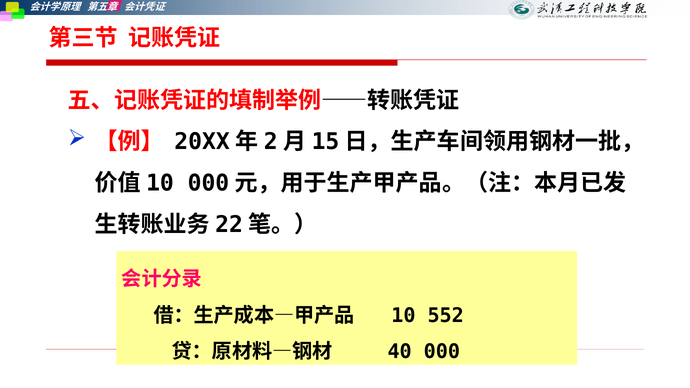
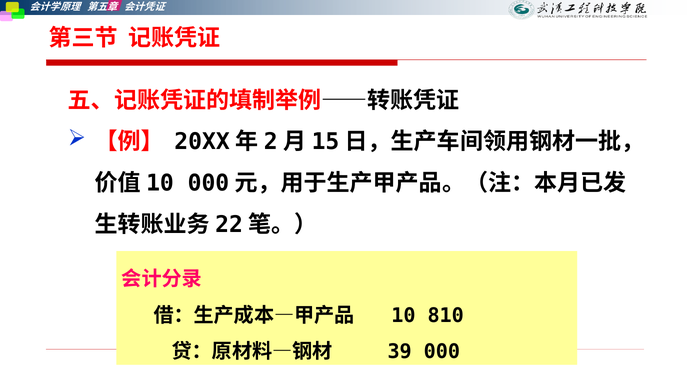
552: 552 -> 810 (446, 315)
40: 40 -> 39 (400, 352)
